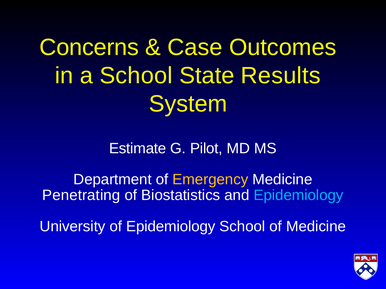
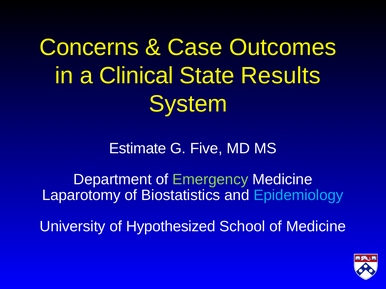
a School: School -> Clinical (136, 76)
Pilot: Pilot -> Five (206, 149)
Emergency colour: yellow -> light green (210, 180)
Penetrating: Penetrating -> Laparotomy (81, 195)
of Epidemiology: Epidemiology -> Hypothesized (171, 227)
